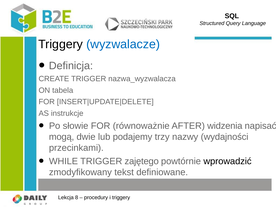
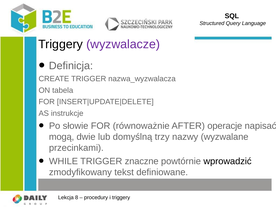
wyzwalacze colour: blue -> purple (123, 44)
widzenia: widzenia -> operacje (225, 126)
podajemy: podajemy -> domyślną (133, 137)
wydajności: wydajności -> wyzwalane (225, 137)
zajętego: zajętego -> znaczne (142, 161)
